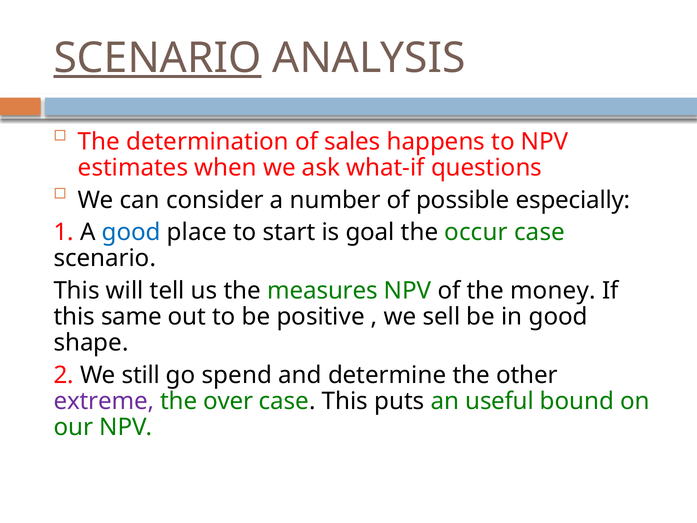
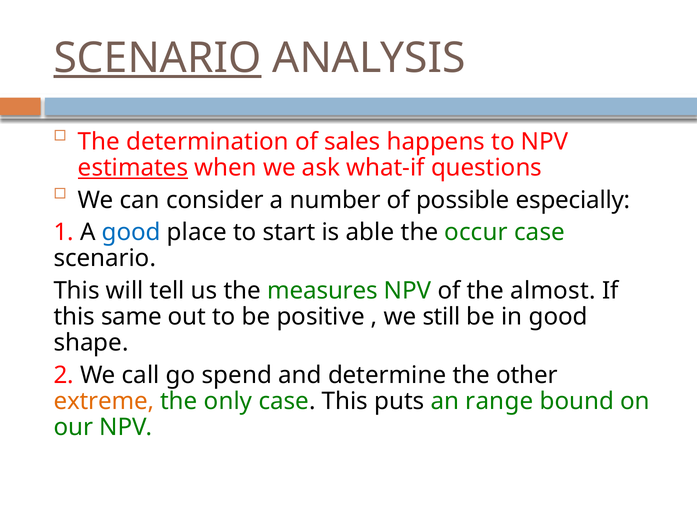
estimates underline: none -> present (133, 168)
goal: goal -> able (370, 232)
money: money -> almost (553, 291)
sell: sell -> still (442, 317)
still: still -> call (141, 375)
extreme colour: purple -> orange (104, 401)
over: over -> only (228, 401)
useful: useful -> range (499, 401)
